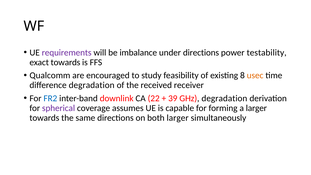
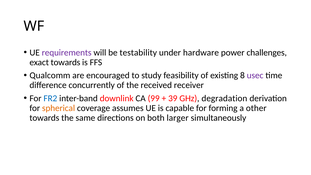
imbalance: imbalance -> testability (138, 53)
under directions: directions -> hardware (201, 53)
testability: testability -> challenges (267, 53)
usec colour: orange -> purple (255, 75)
difference degradation: degradation -> concurrently (92, 85)
22: 22 -> 99 (154, 98)
spherical colour: purple -> orange (59, 108)
a larger: larger -> other (256, 108)
